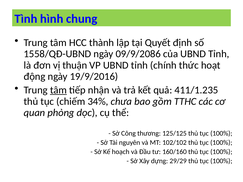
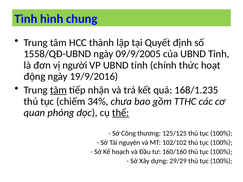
09/9/2086: 09/9/2086 -> 09/9/2005 (138, 54)
thuận: thuận -> người (75, 65)
411/1.235: 411/1.235 -> 168/1.235 (196, 90)
thể underline: none -> present (121, 113)
